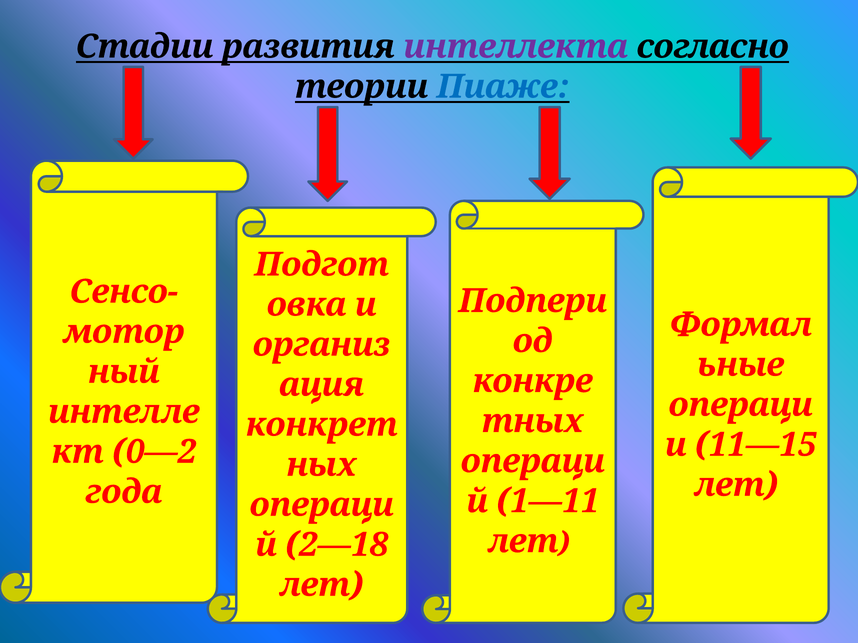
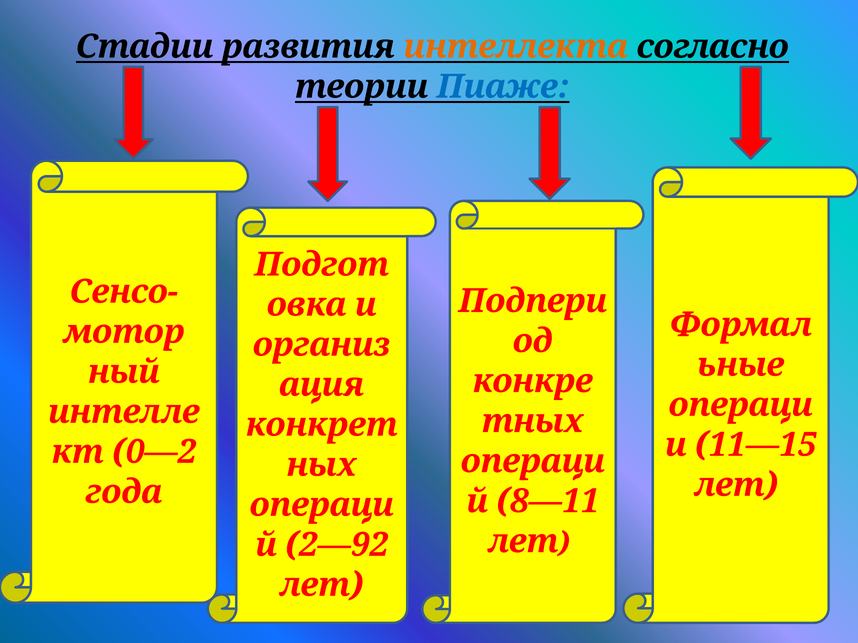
интеллекта colour: purple -> orange (516, 47)
1—11: 1—11 -> 8—11 (548, 502)
2—18: 2—18 -> 2—92 (337, 545)
